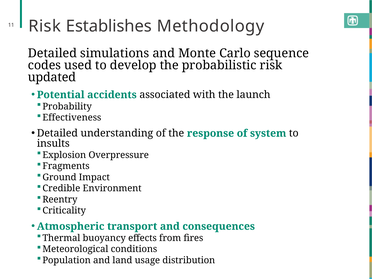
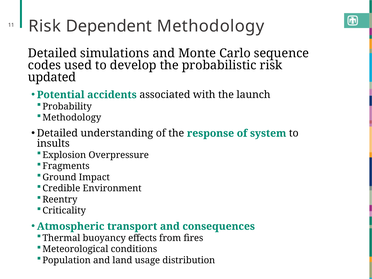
Establishes: Establishes -> Dependent (109, 26)
Effectiveness: Effectiveness -> Methodology (72, 118)
